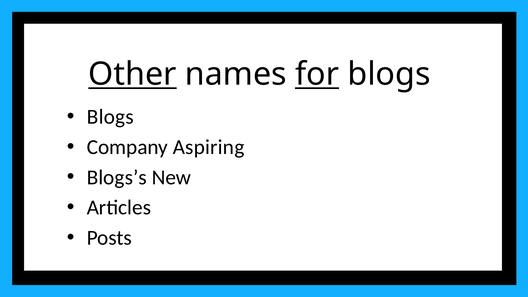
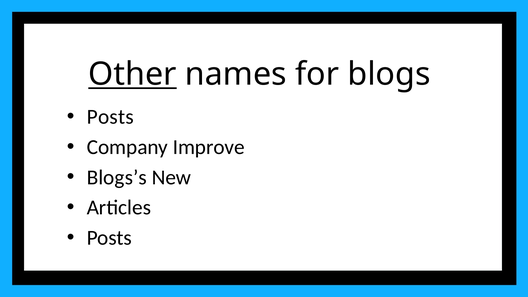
for underline: present -> none (317, 74)
Blogs: Blogs -> Posts (110, 117)
Aspiring: Aspiring -> Improve (209, 147)
